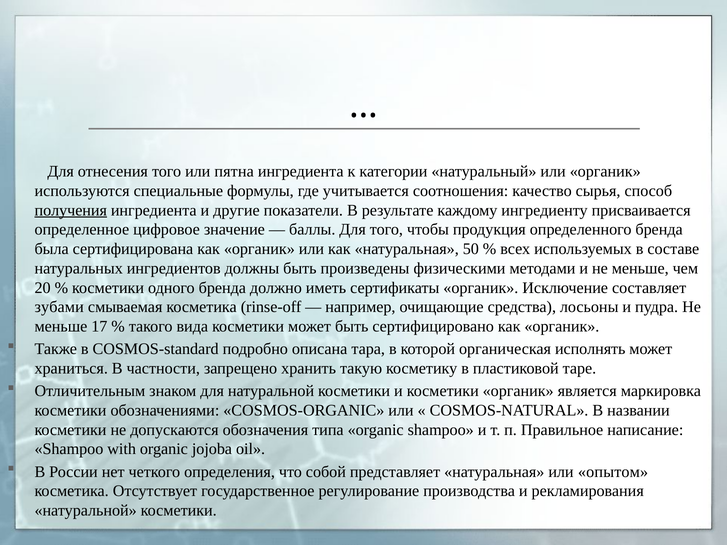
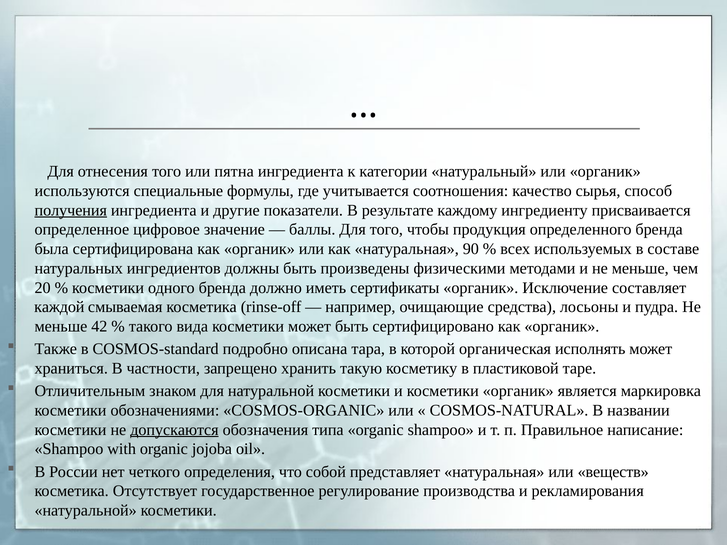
50: 50 -> 90 (471, 249)
зубами: зубами -> каждой (59, 307)
17: 17 -> 42 (99, 327)
допускаются underline: none -> present (174, 430)
опытом: опытом -> веществ (613, 472)
